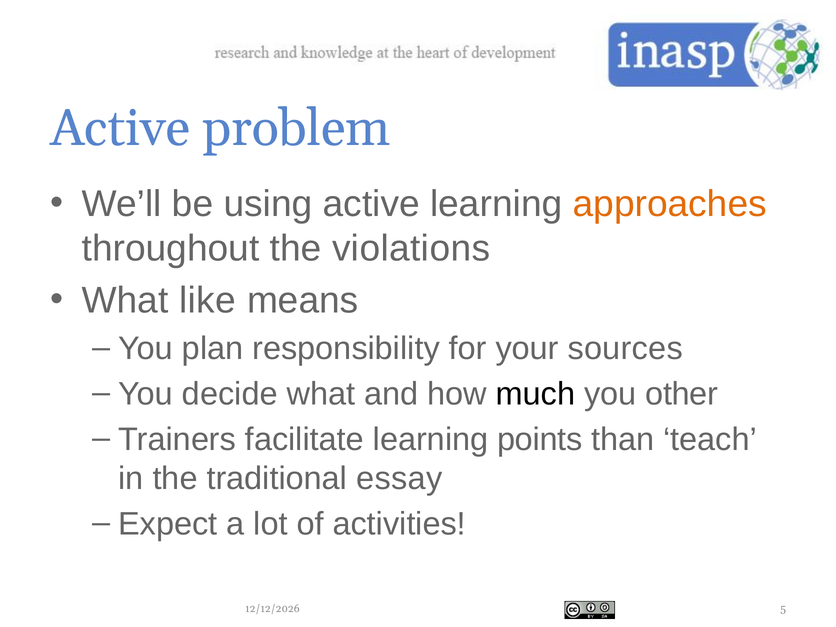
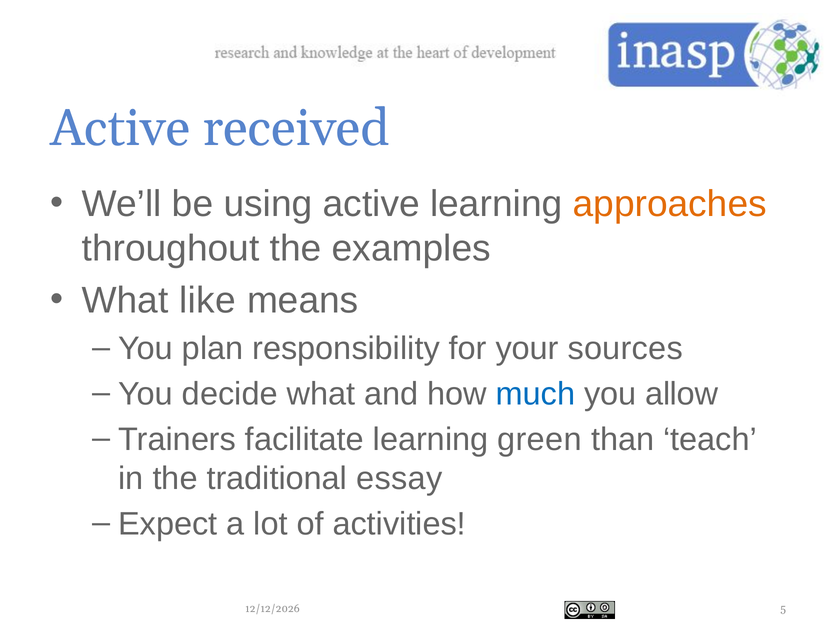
problem: problem -> received (296, 128)
violations: violations -> examples (411, 249)
much colour: black -> blue (535, 394)
other: other -> allow (682, 394)
points: points -> green (539, 439)
